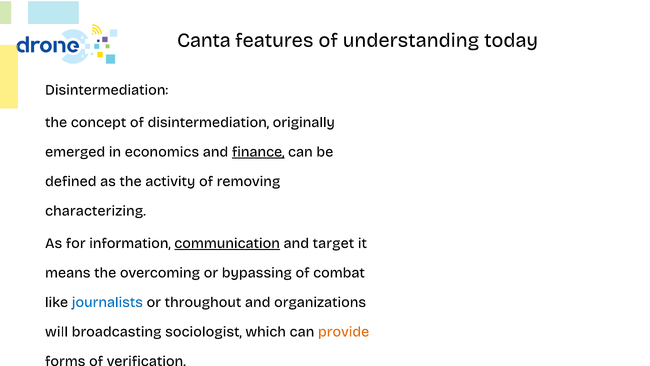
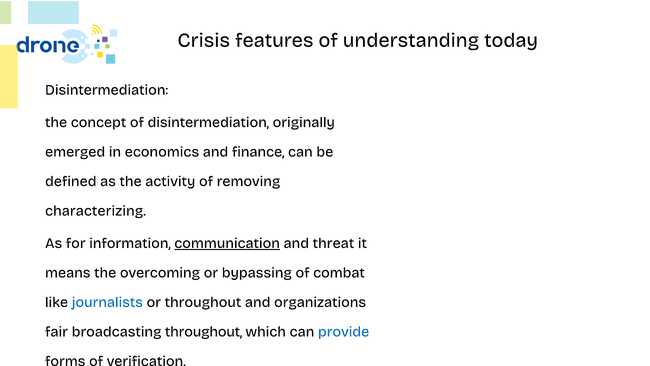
Canta: Canta -> Crisis (204, 40)
finance underline: present -> none (258, 152)
target: target -> threat (333, 243)
will: will -> fair (57, 331)
broadcasting sociologist: sociologist -> throughout (204, 331)
provide colour: orange -> blue (344, 331)
